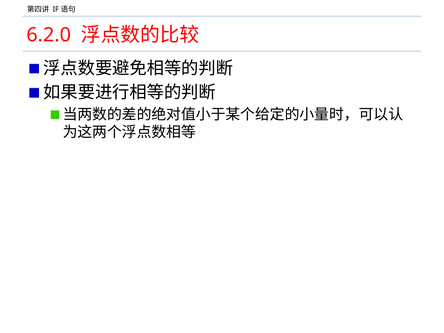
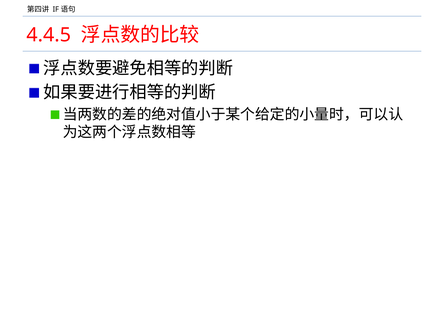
6.2.0: 6.2.0 -> 4.4.5 (49, 35)
